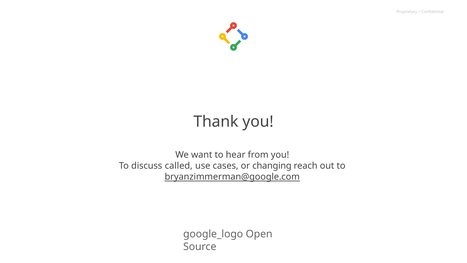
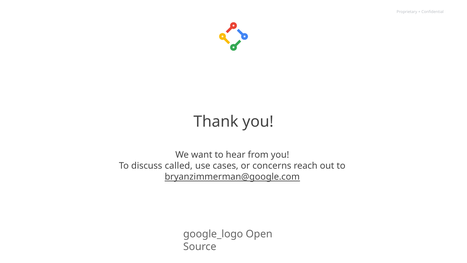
changing: changing -> concerns (272, 166)
